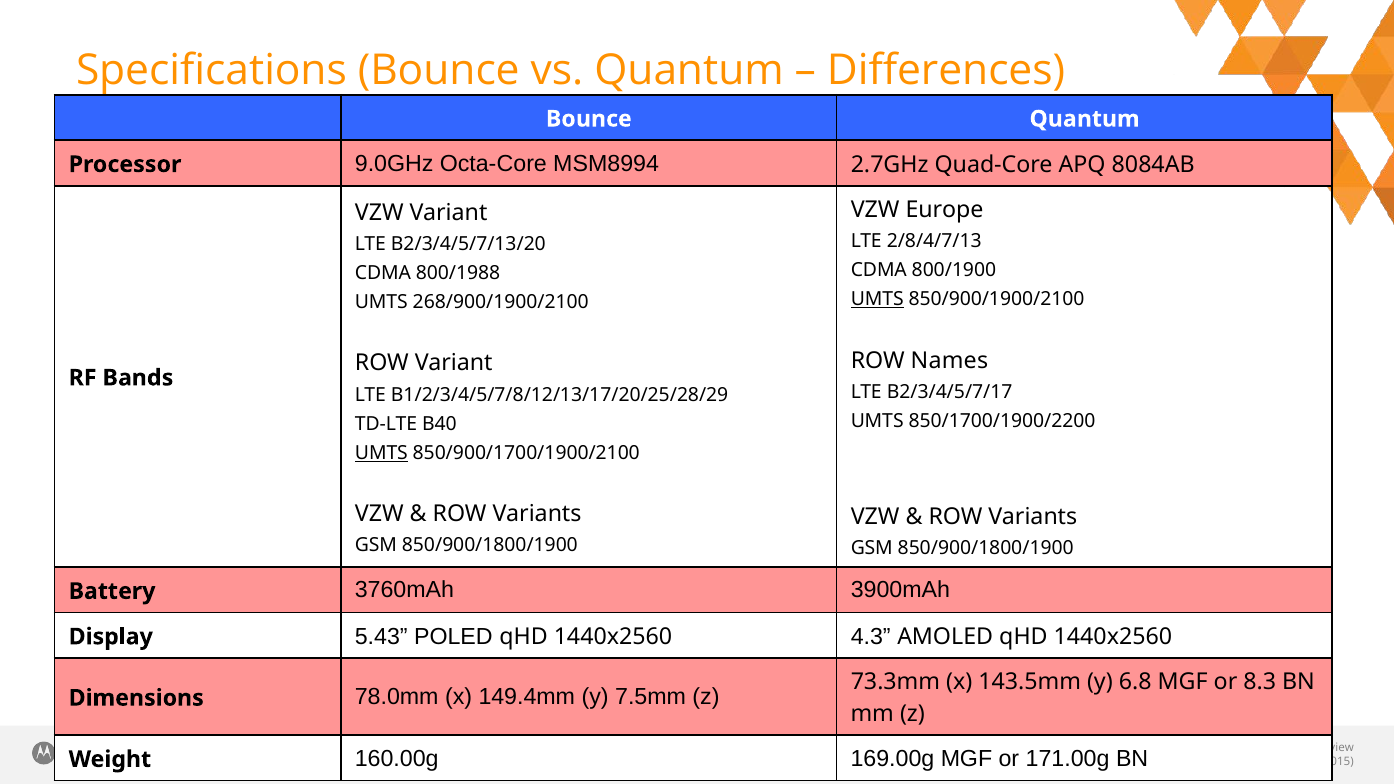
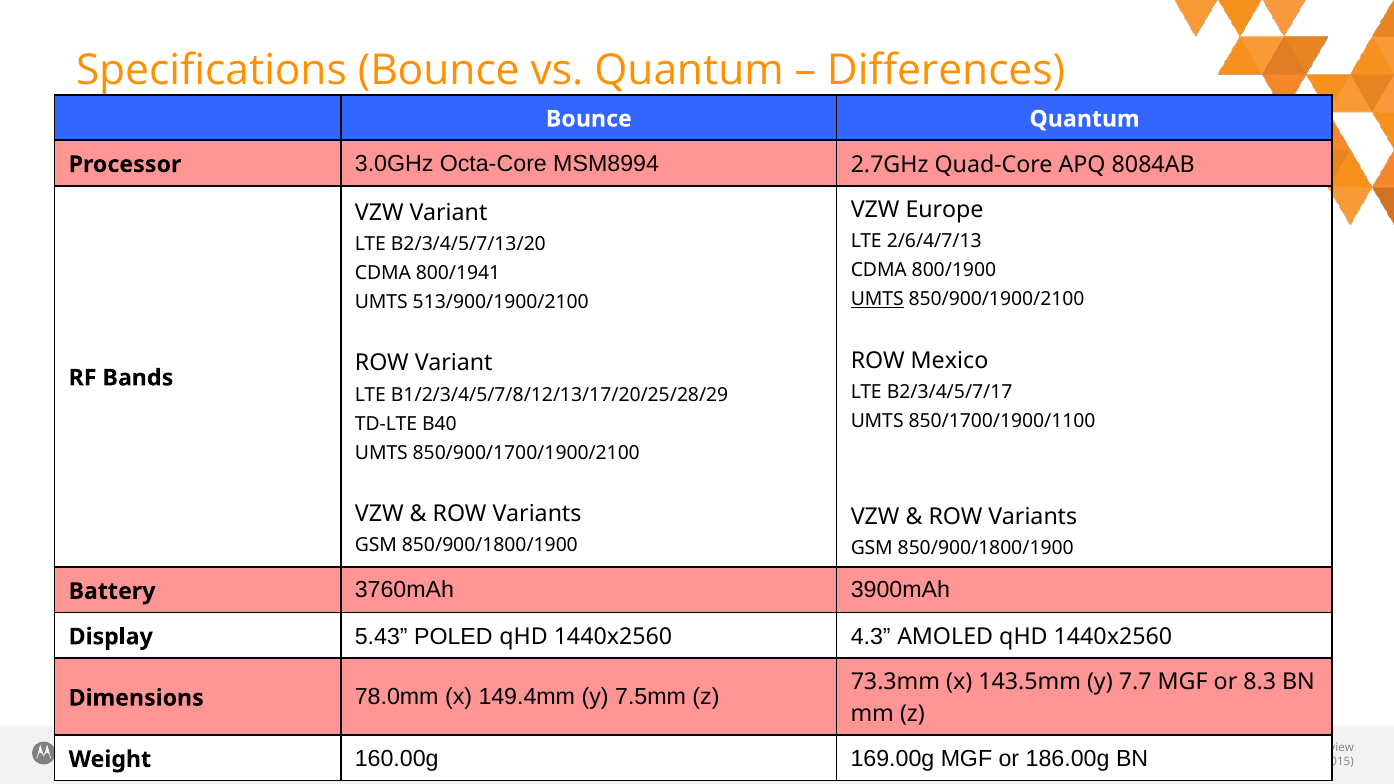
9.0GHz: 9.0GHz -> 3.0GHz (394, 163)
2/8/4/7/13: 2/8/4/7/13 -> 2/6/4/7/13 (934, 241)
800/1988: 800/1988 -> 800/1941 (458, 273)
268/900/1900/2100: 268/900/1900/2100 -> 513/900/1900/2100 (501, 302)
Names: Names -> Mexico (950, 361)
850/1700/1900/2200: 850/1700/1900/2200 -> 850/1700/1900/1100 (1002, 421)
UMTS underline: present -> none (381, 453)
6.8: 6.8 -> 7.7 (1135, 682)
171.00g: 171.00g -> 186.00g (1068, 758)
